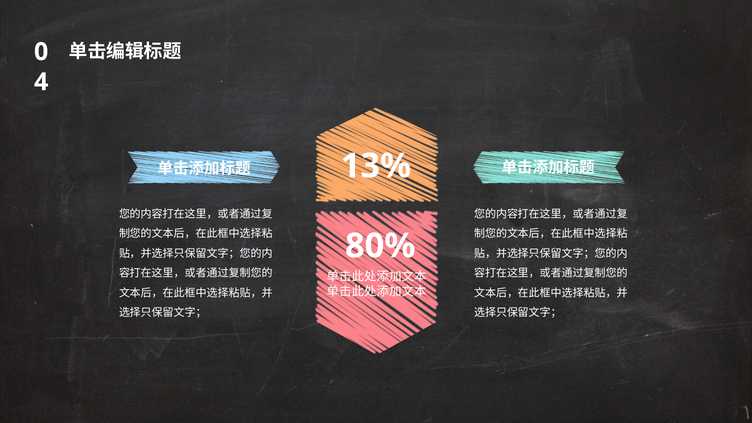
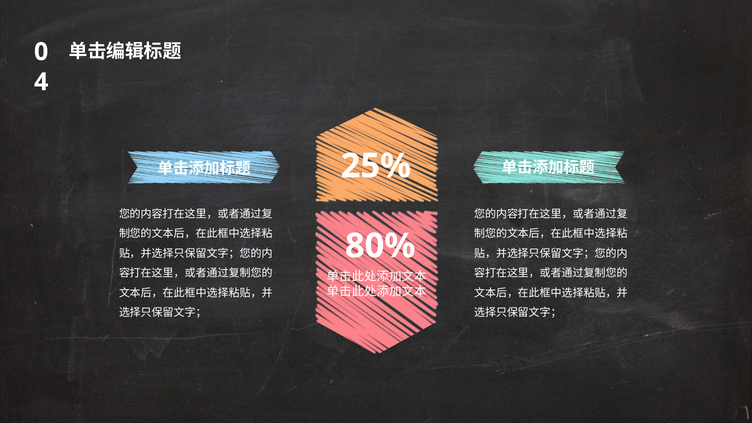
13%: 13% -> 25% (376, 166)
